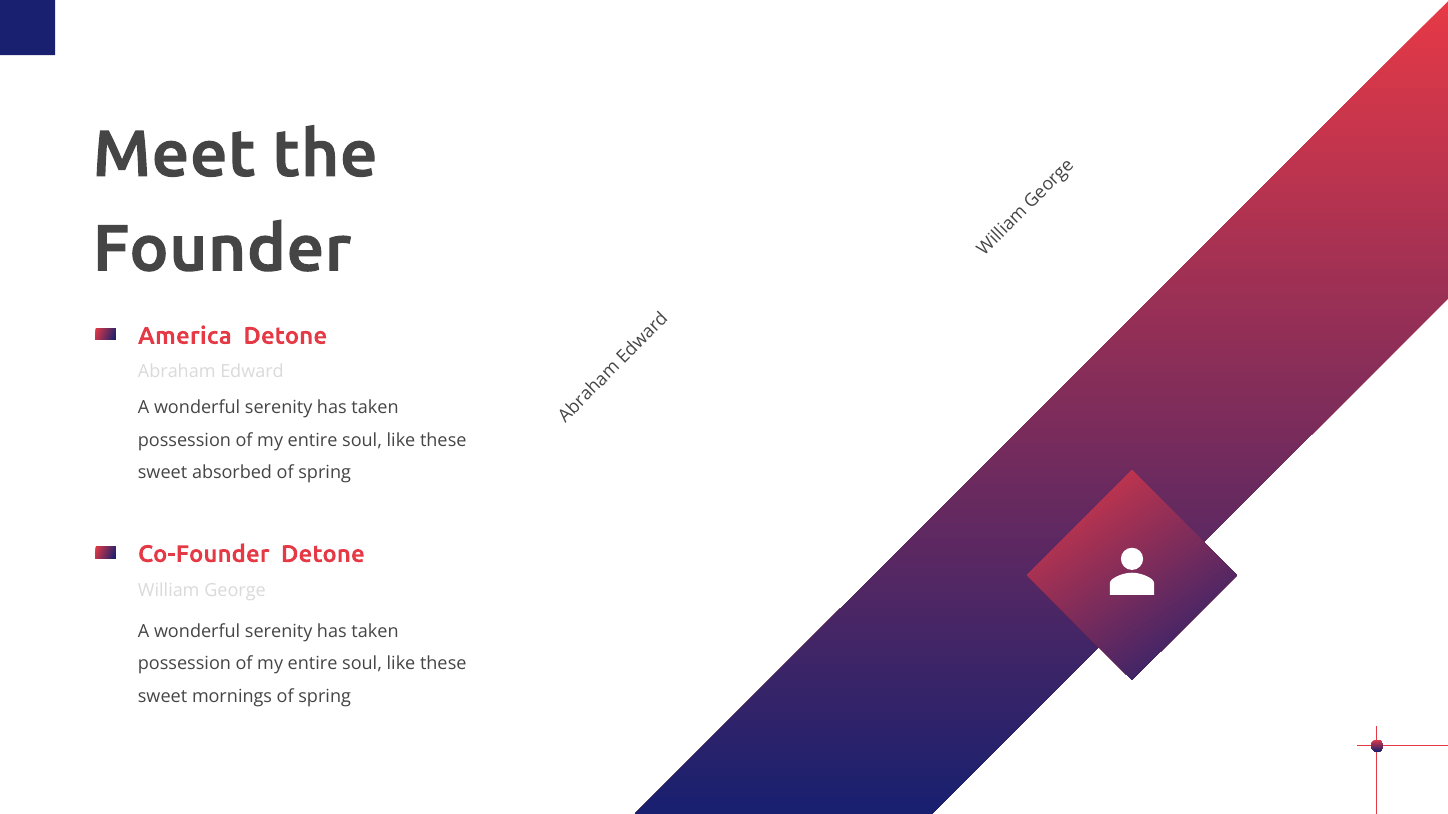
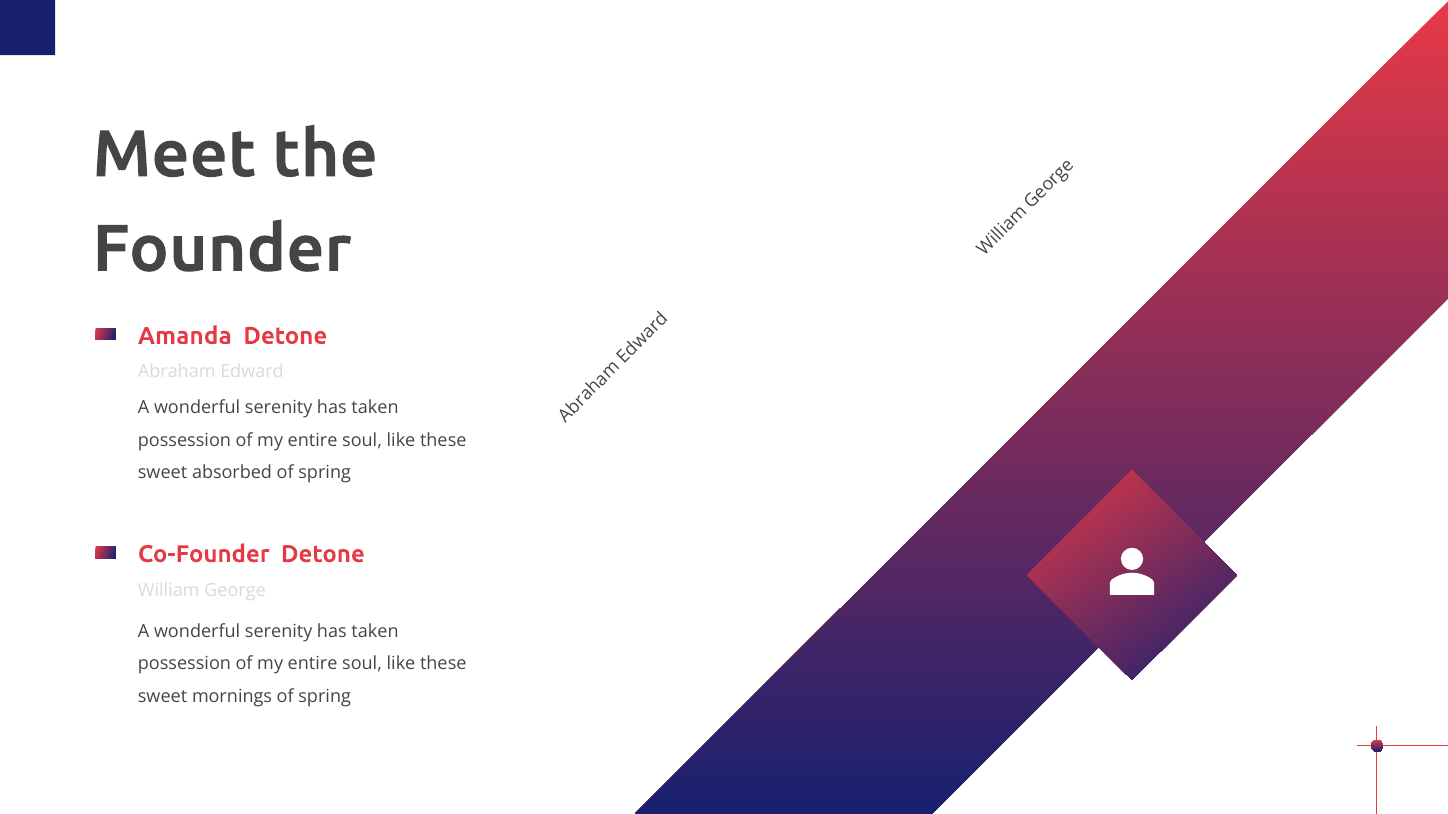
America: America -> Amanda (185, 336)
